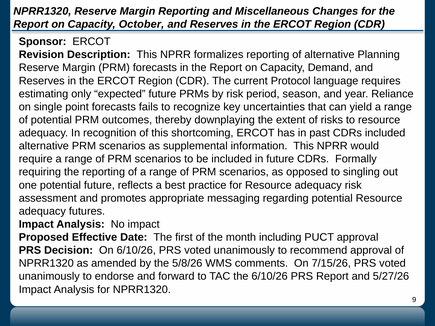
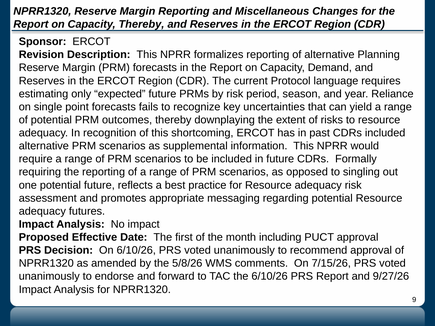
Capacity October: October -> Thereby (142, 24)
5/27/26: 5/27/26 -> 9/27/26 (391, 277)
